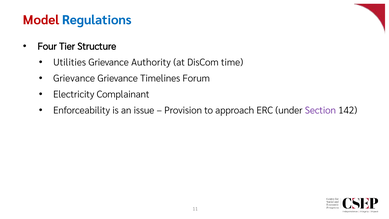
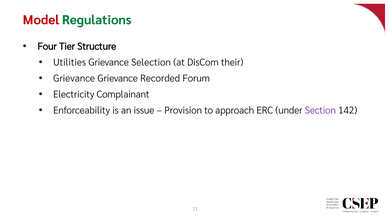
Regulations colour: blue -> green (97, 20)
Authority: Authority -> Selection (151, 62)
time: time -> their (232, 62)
Timelines: Timelines -> Recorded (160, 78)
